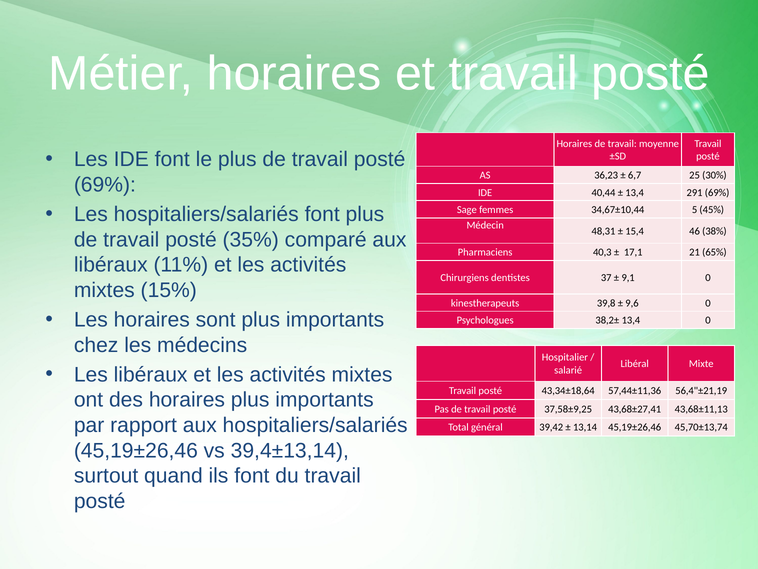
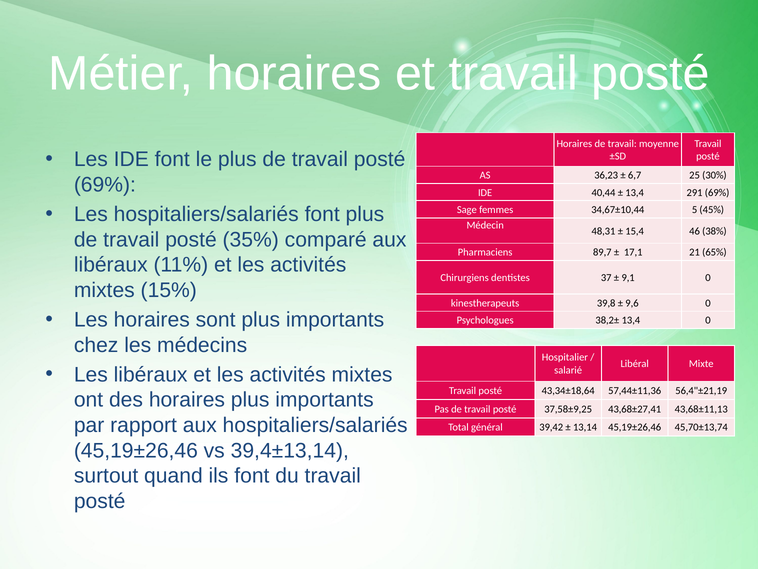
40,3: 40,3 -> 89,7 (602, 252)
